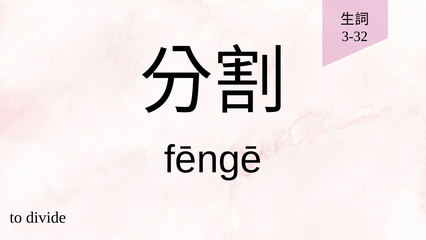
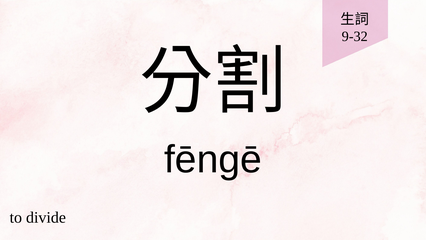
3-32: 3-32 -> 9-32 (355, 36)
